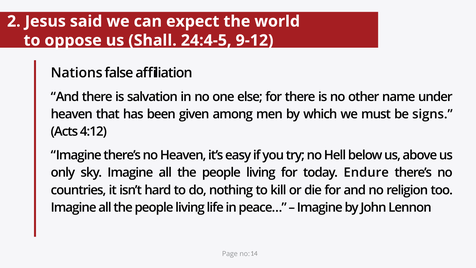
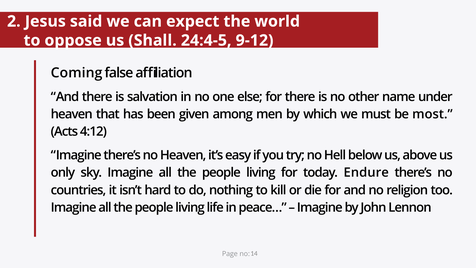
Nations: Nations -> Coming (77, 73)
signs: signs -> most (432, 114)
